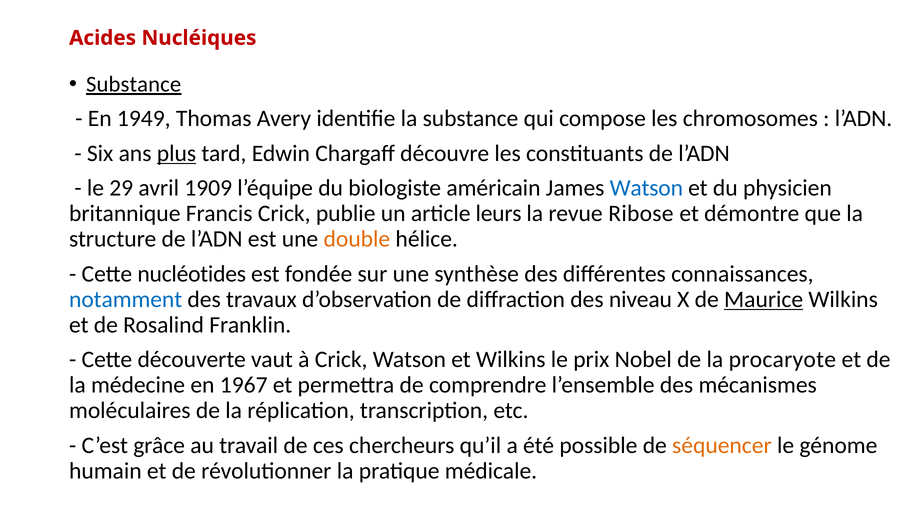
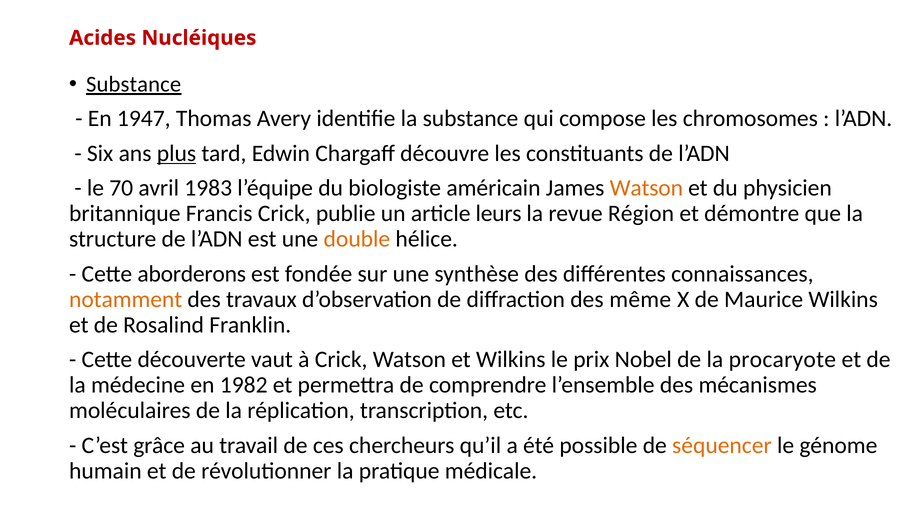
1949: 1949 -> 1947 (144, 119)
29: 29 -> 70 (121, 188)
1909: 1909 -> 1983 (208, 188)
Watson colour: blue -> orange (646, 188)
Ribose: Ribose -> Région (641, 214)
nucléotides: nucléotides -> aborderons (192, 274)
notamment colour: blue -> orange (126, 300)
niveau: niveau -> même (640, 300)
Maurice underline: present -> none (764, 300)
1967: 1967 -> 1982 (244, 386)
